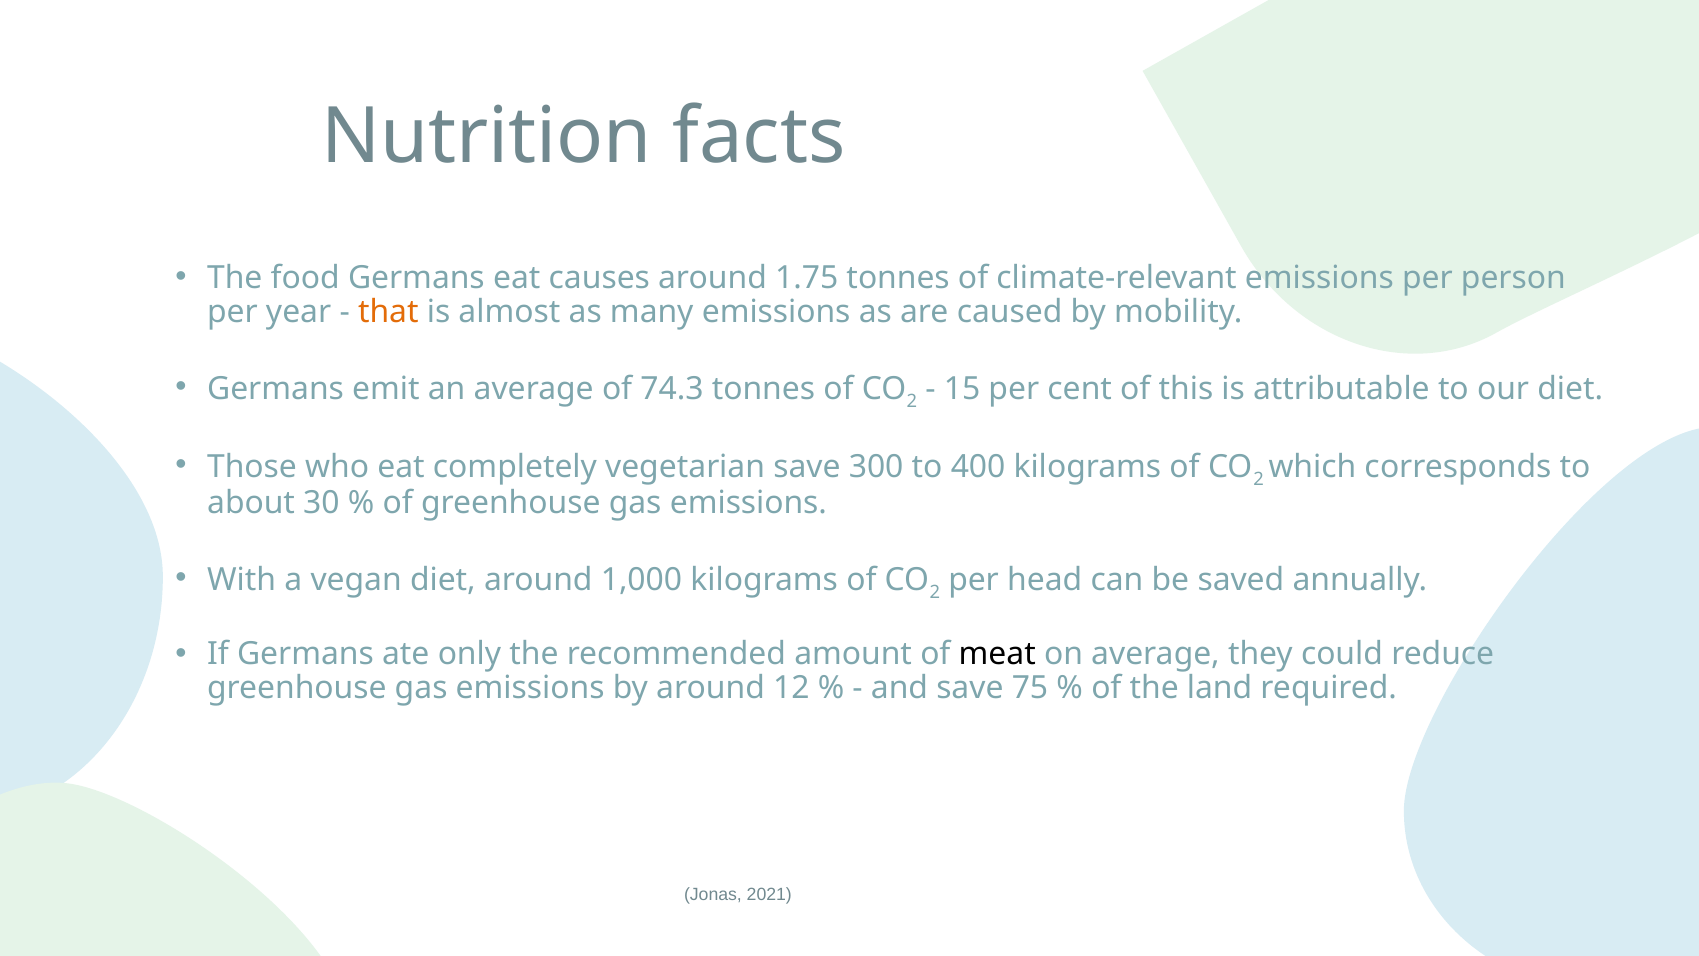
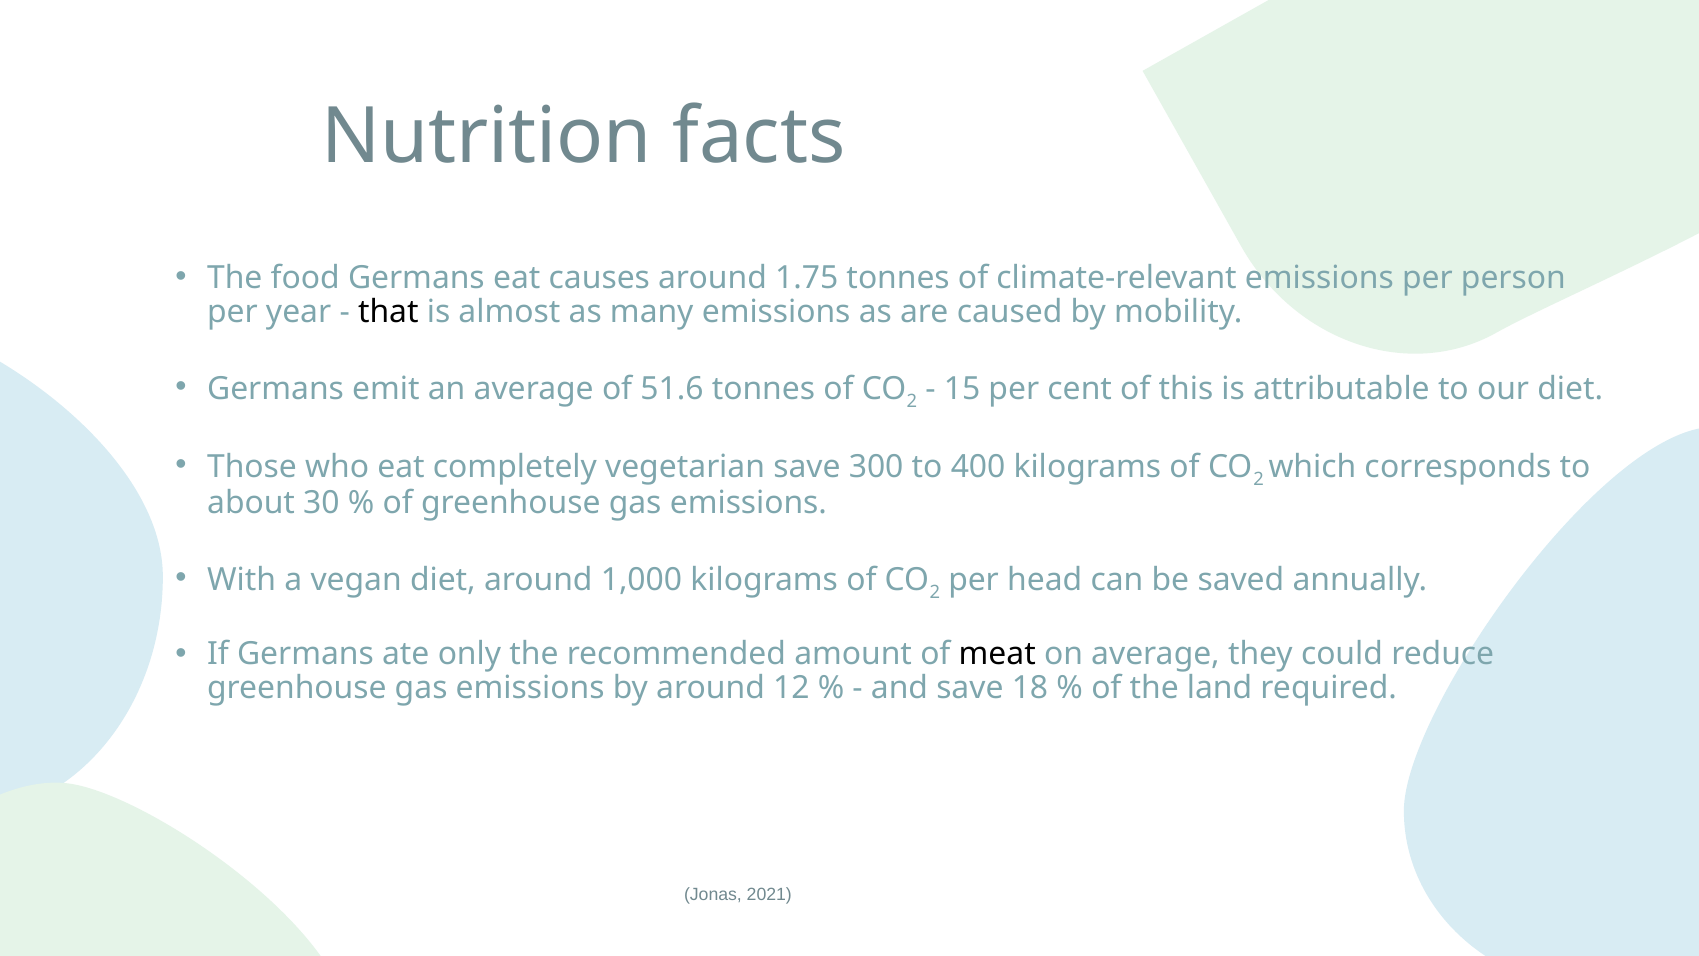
that colour: orange -> black (388, 312)
74.3: 74.3 -> 51.6 (672, 389)
75: 75 -> 18 (1030, 688)
